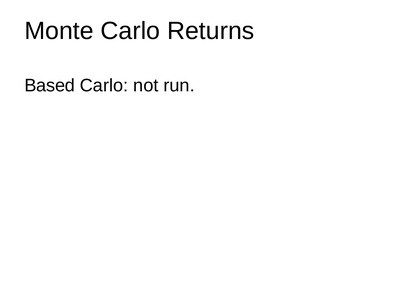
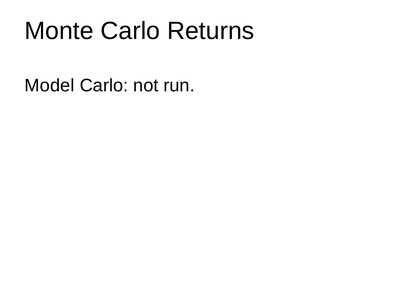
Based: Based -> Model (50, 86)
